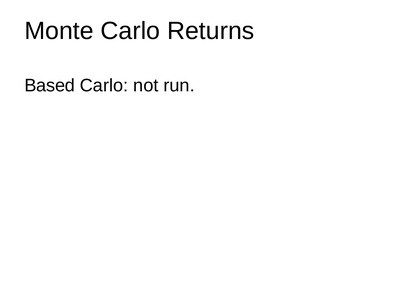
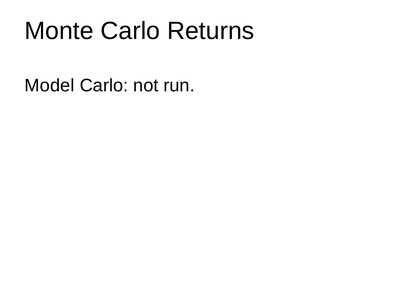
Based: Based -> Model (50, 86)
